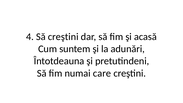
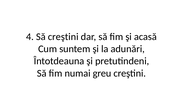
care: care -> greu (102, 73)
